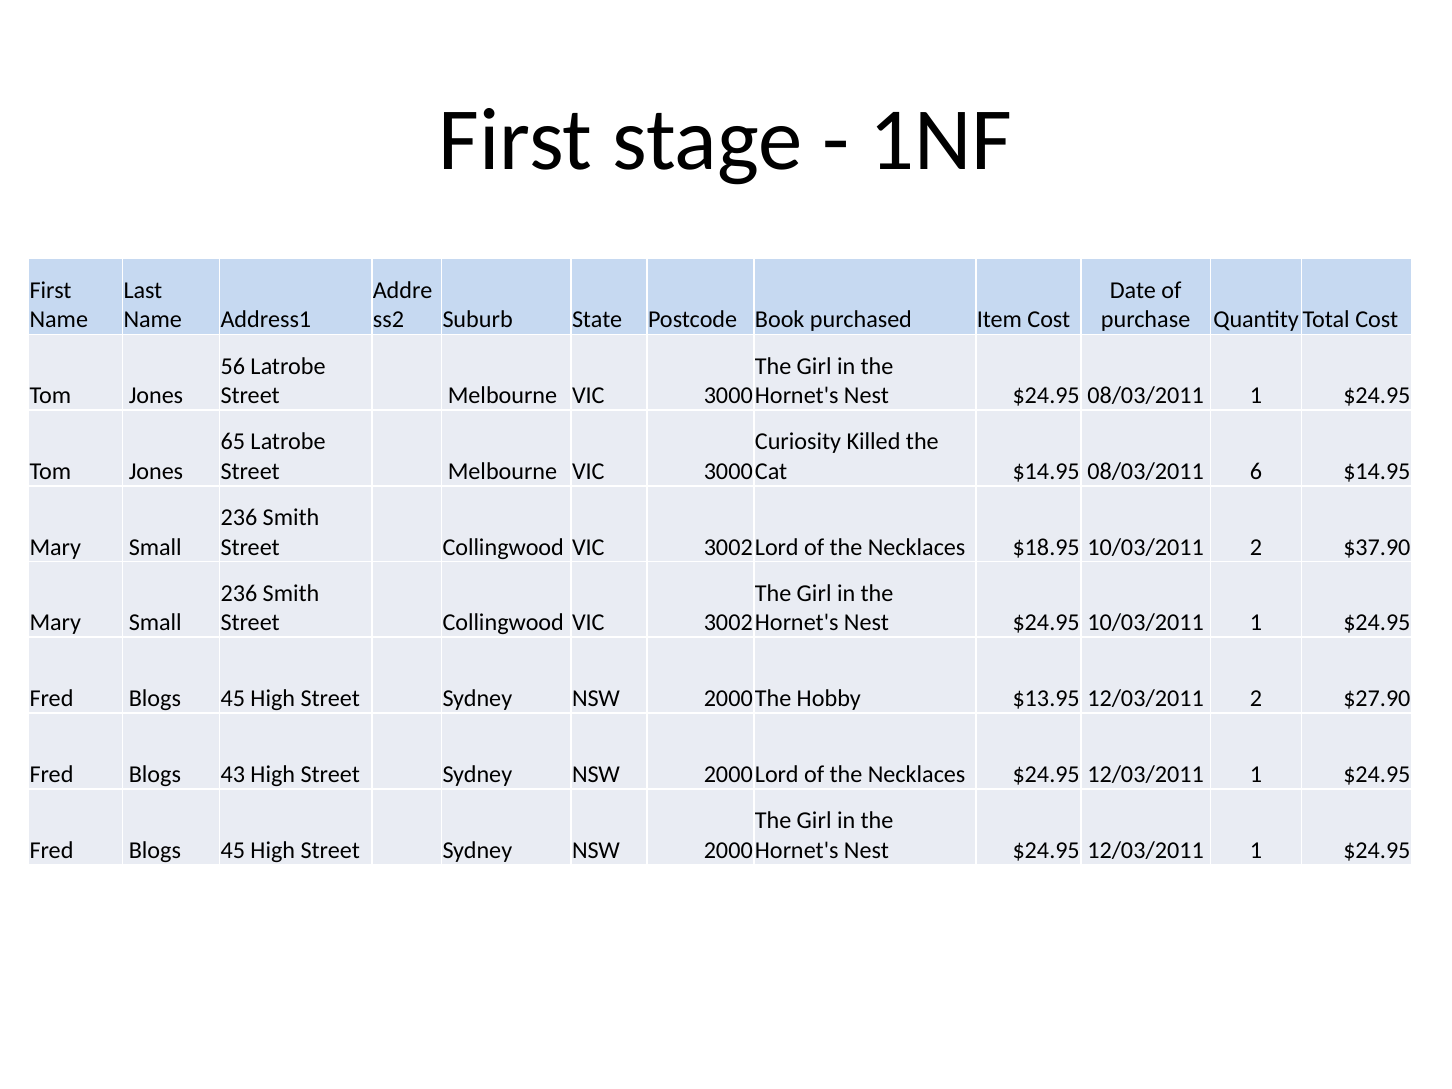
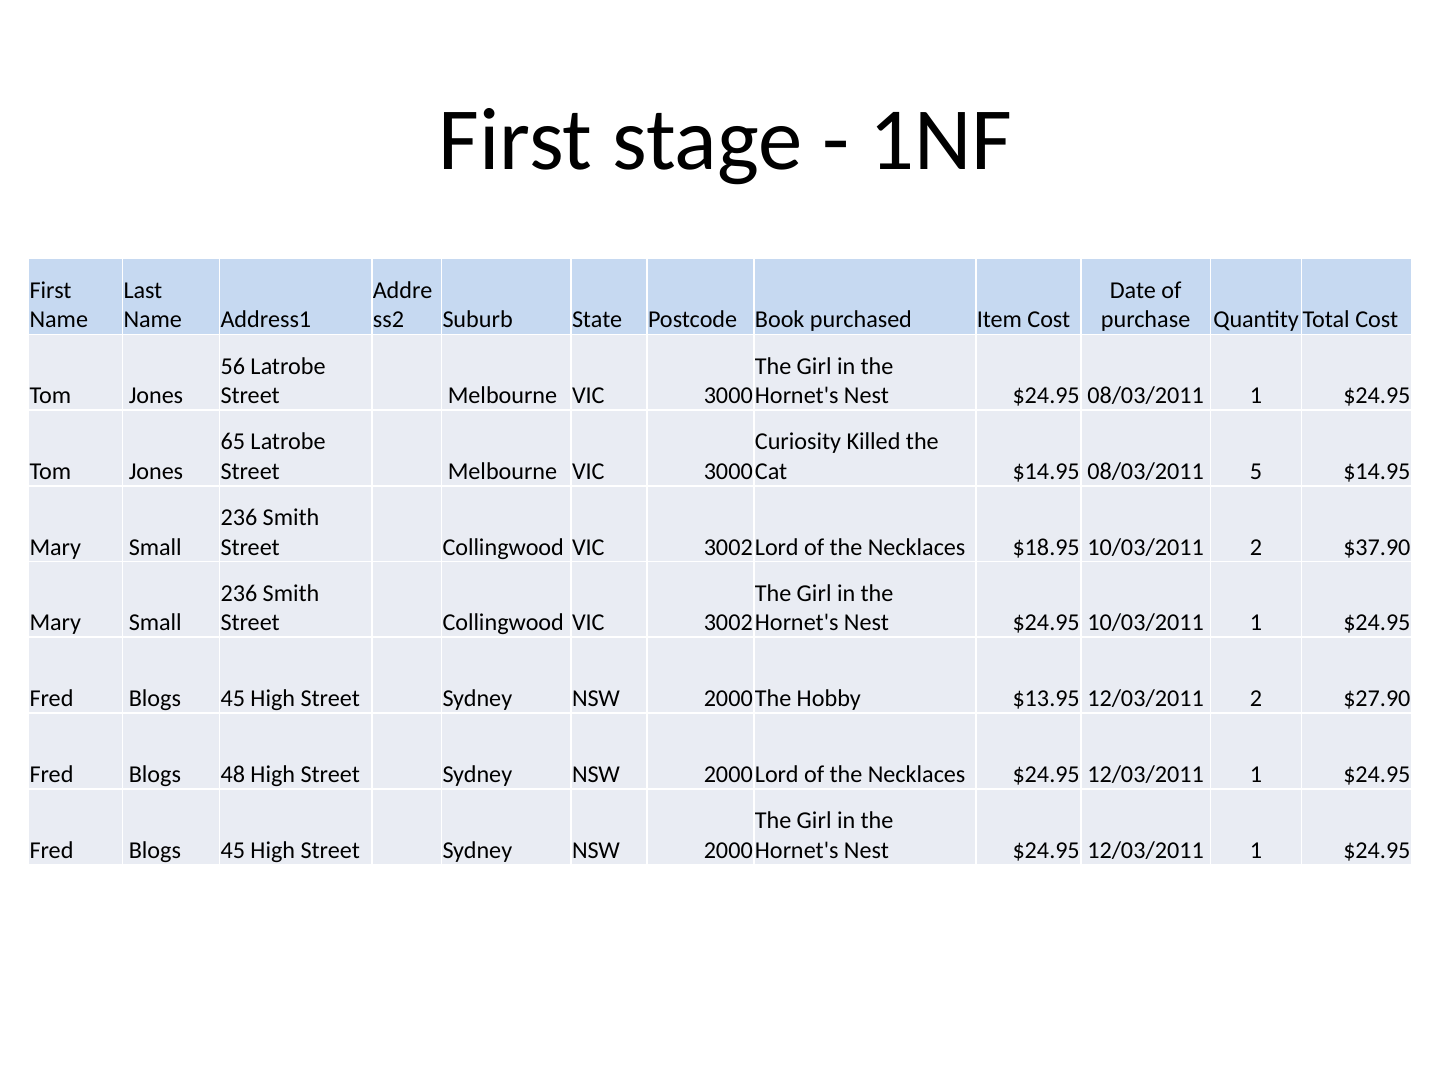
6: 6 -> 5 (1256, 471)
43: 43 -> 48 (233, 774)
